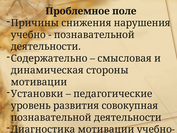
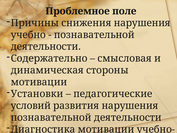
уровень: уровень -> условий (31, 105)
развития совокупная: совокупная -> нарушения (130, 105)
